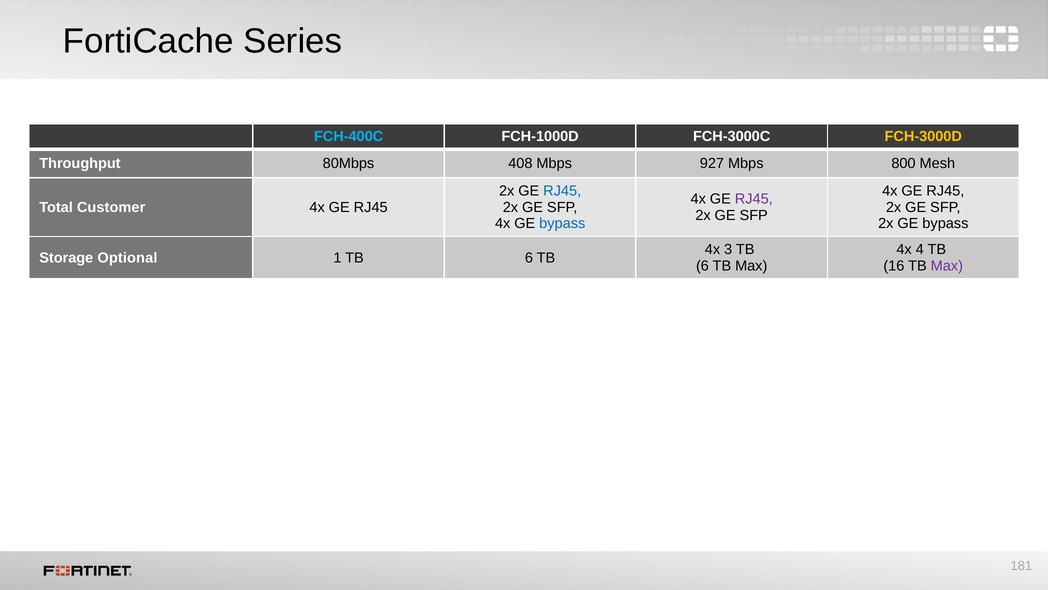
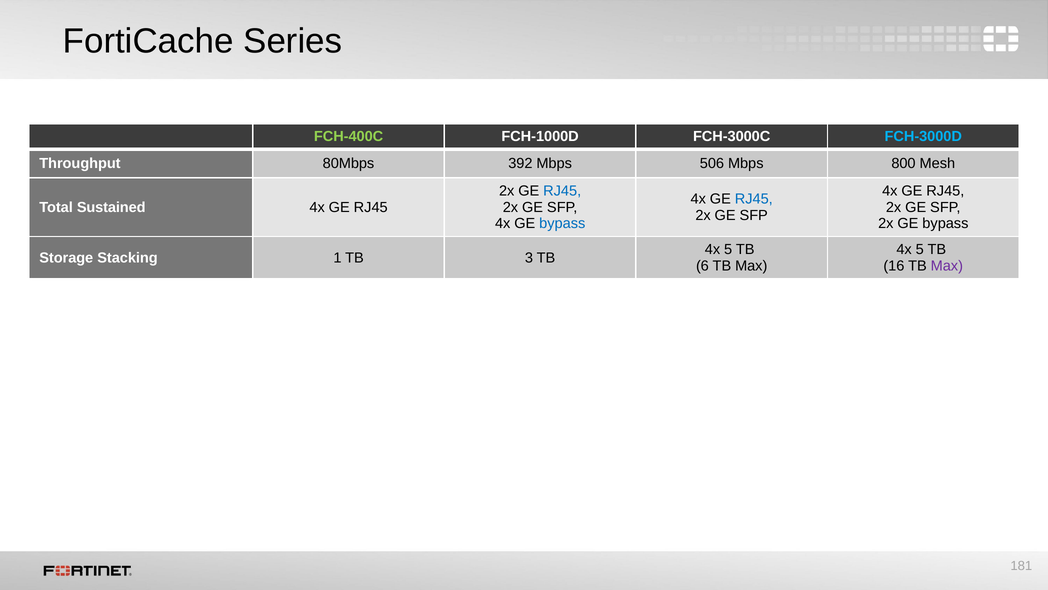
FCH-400C colour: light blue -> light green (349, 136)
FCH-3000D colour: yellow -> light blue (923, 136)
408: 408 -> 392 (520, 164)
927: 927 -> 506 (712, 164)
RJ45 colour: purple -> blue (754, 199)
Customer: Customer -> Sustained (111, 207)
3: 3 -> 5 (728, 249)
4: 4 -> 5 (920, 249)
Optional: Optional -> Stacking (128, 258)
1 TB 6: 6 -> 3 (529, 258)
